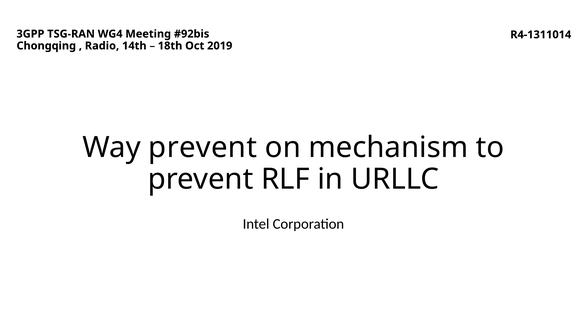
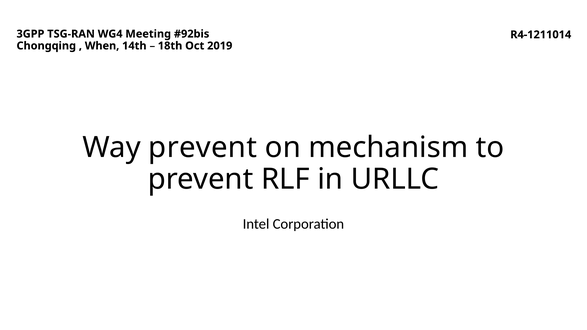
R4-1311014: R4-1311014 -> R4-1211014 (541, 35)
Radio: Radio -> When (102, 46)
